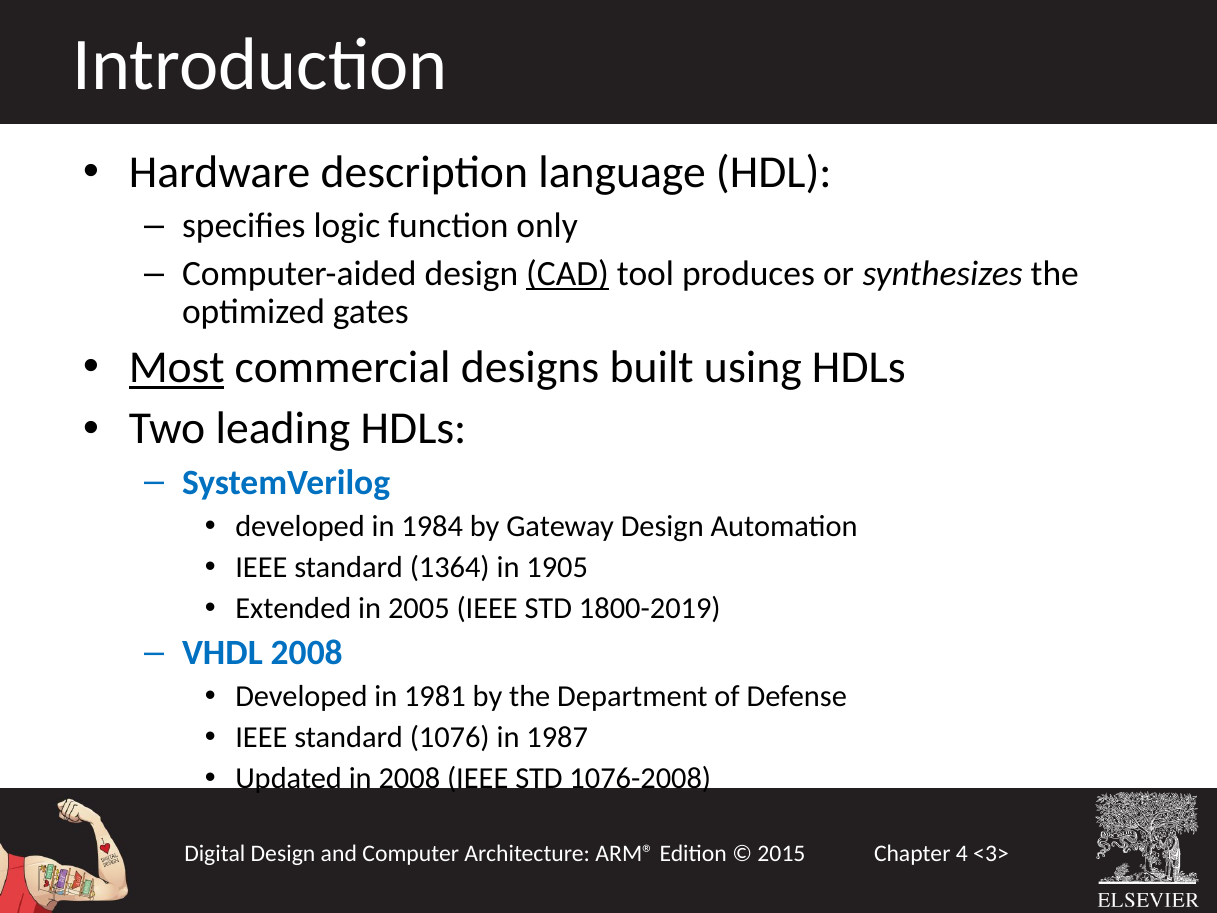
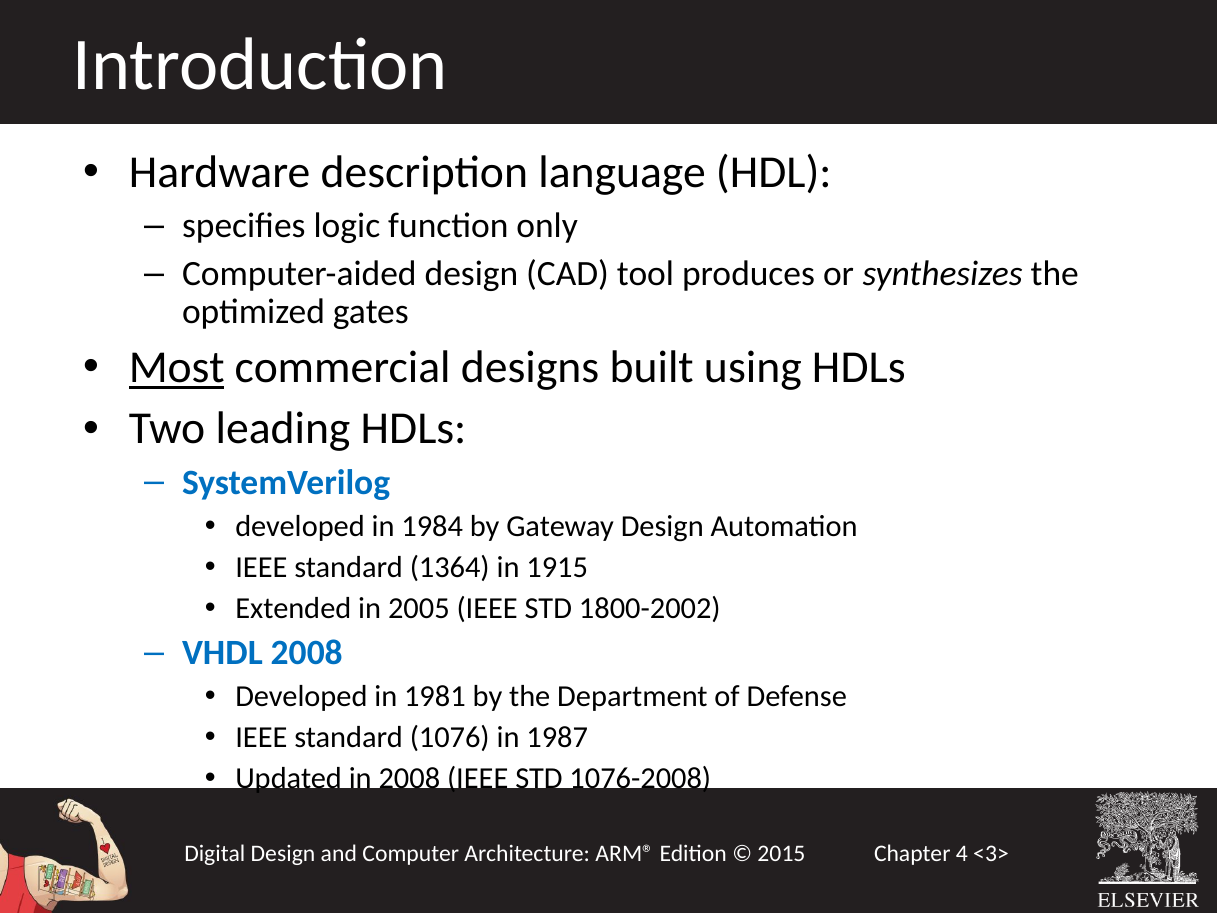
CAD underline: present -> none (568, 274)
1905: 1905 -> 1915 (557, 567)
1800-2019: 1800-2019 -> 1800-2002 (650, 608)
